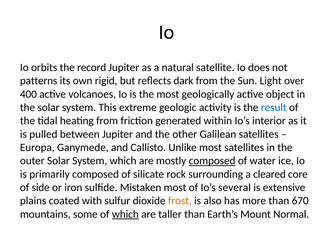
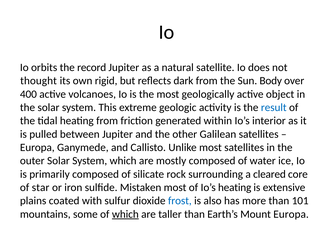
patterns: patterns -> thought (39, 81)
Light: Light -> Body (271, 81)
composed underline: present -> none (212, 161)
side: side -> star (41, 187)
Io’s several: several -> heating (235, 187)
frost colour: orange -> blue (180, 201)
670: 670 -> 101 (300, 201)
Mount Normal: Normal -> Europa (291, 214)
